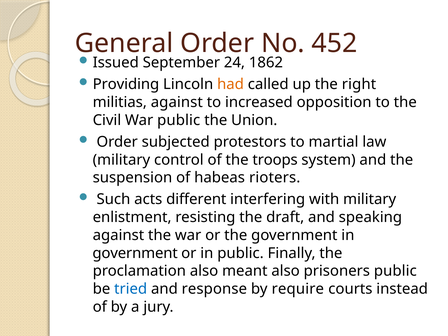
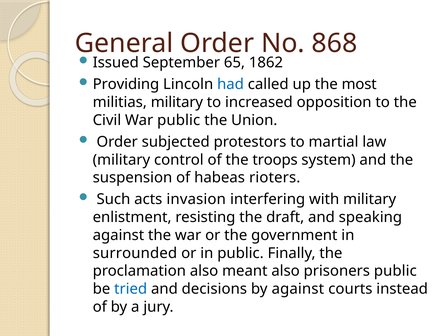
452: 452 -> 868 (335, 43)
24: 24 -> 65 (234, 63)
had colour: orange -> blue (230, 84)
right: right -> most (359, 84)
militias against: against -> military (177, 102)
different: different -> invasion (196, 199)
government: government -> surrounded (135, 253)
response: response -> decisions (214, 289)
by require: require -> against (298, 289)
